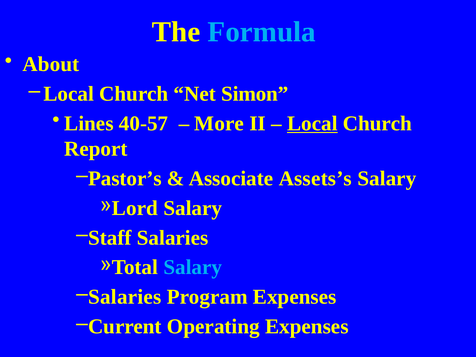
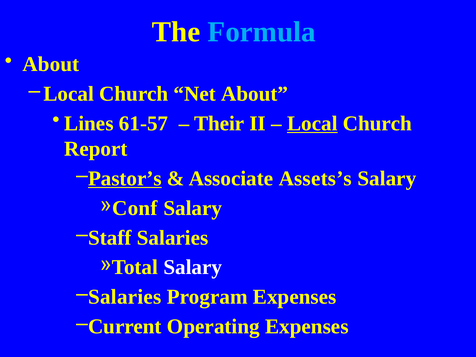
Net Simon: Simon -> About (255, 94)
40-57: 40-57 -> 61-57 (144, 123)
More: More -> Their (219, 123)
Pastor’s underline: none -> present (125, 178)
Lord: Lord -> Conf (135, 208)
Salary colour: light blue -> white (193, 267)
